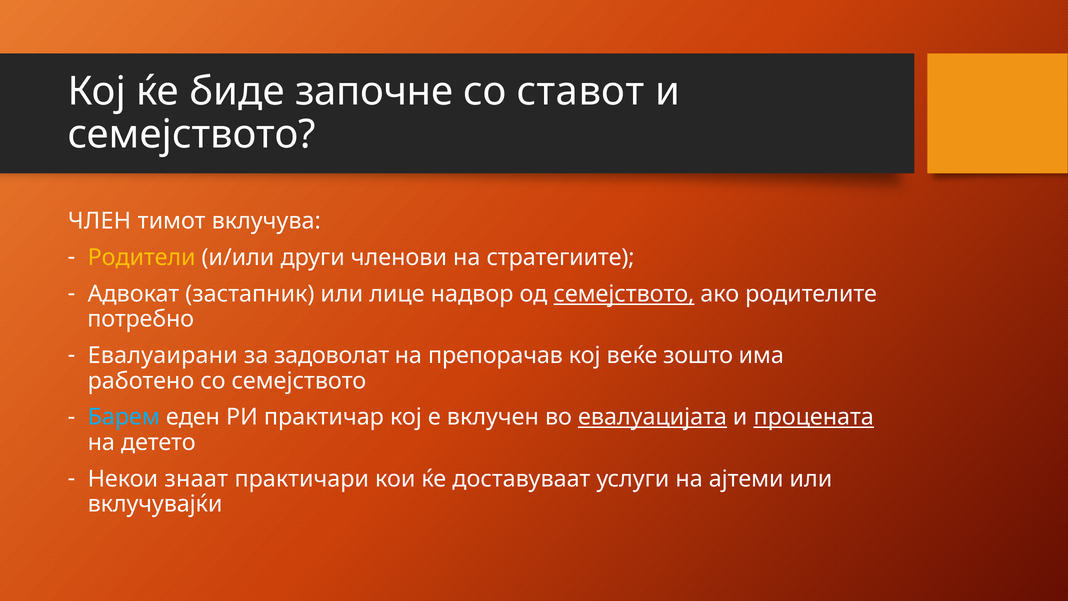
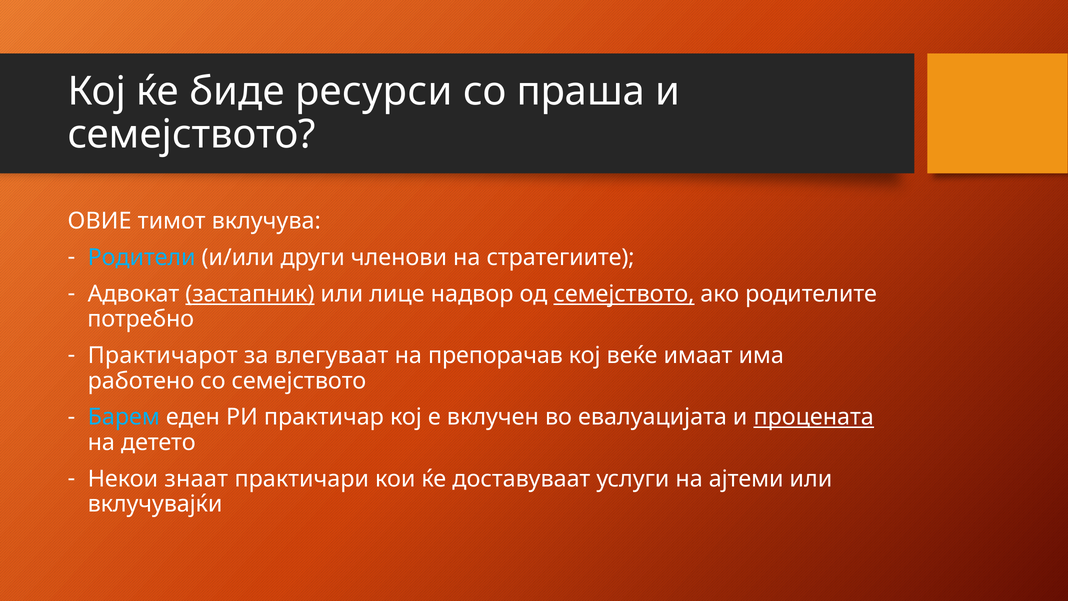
започне: започне -> ресурси (374, 91)
ставот: ставот -> праша (581, 91)
ЧЛЕН: ЧЛЕН -> ОВИЕ (100, 221)
Родители colour: yellow -> light blue (142, 258)
застапник underline: none -> present (250, 294)
Евалуаирани: Евалуаирани -> Практичарот (163, 355)
задоволат: задоволат -> влегуваат (331, 355)
зошто: зошто -> имаат (698, 355)
евалуацијата underline: present -> none (653, 417)
